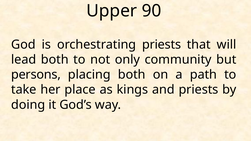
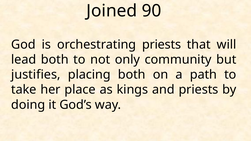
Upper: Upper -> Joined (112, 11)
persons: persons -> justifies (36, 75)
